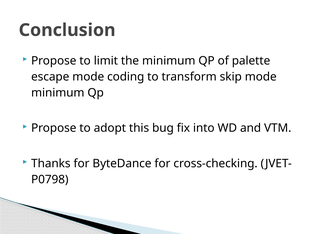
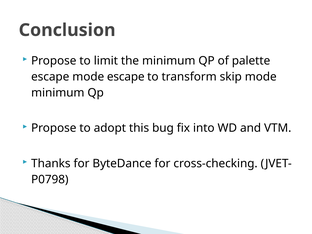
mode coding: coding -> escape (126, 77)
